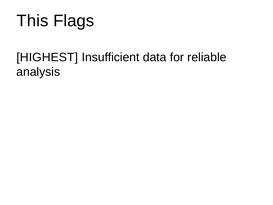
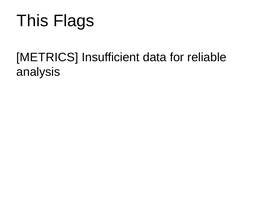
HIGHEST: HIGHEST -> METRICS (47, 57)
